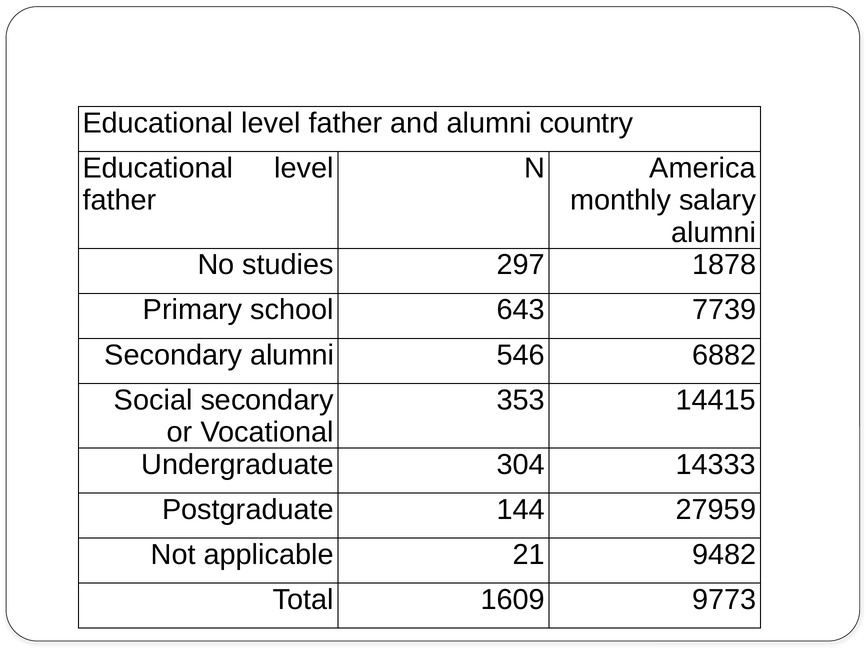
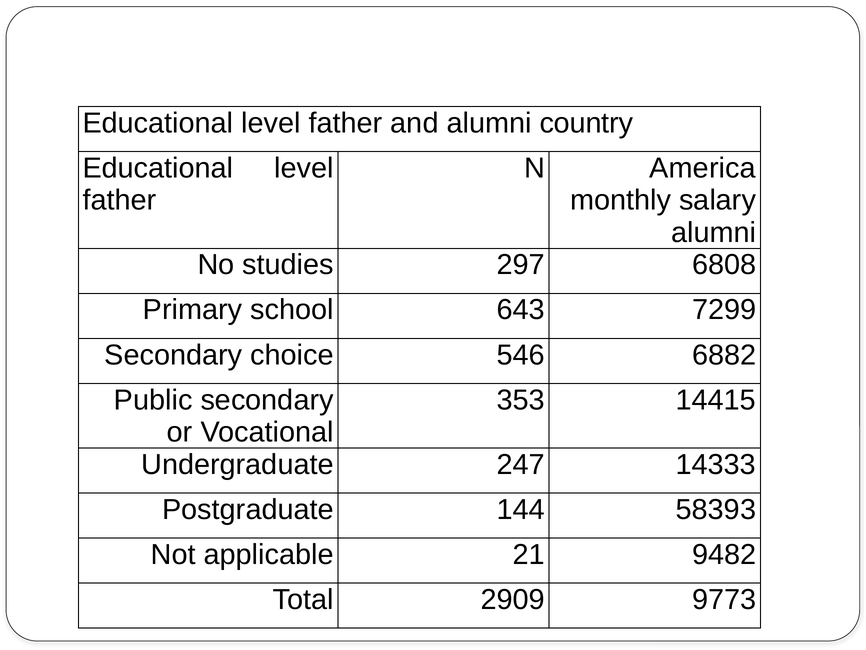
1878: 1878 -> 6808 (724, 265)
7739: 7739 -> 7299 (724, 310)
Secondary alumni: alumni -> choice (292, 355)
Social: Social -> Public (153, 400)
304: 304 -> 247 (521, 464)
27959: 27959 -> 58393 (716, 509)
1609: 1609 -> 2909 (513, 599)
